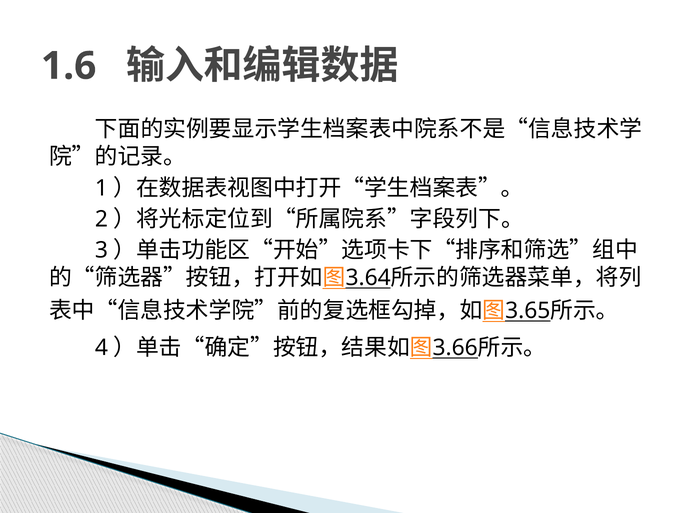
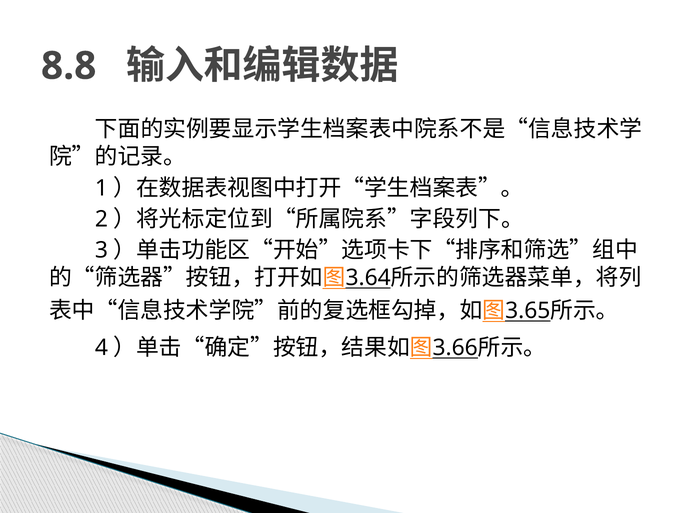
1.6: 1.6 -> 8.8 (69, 66)
